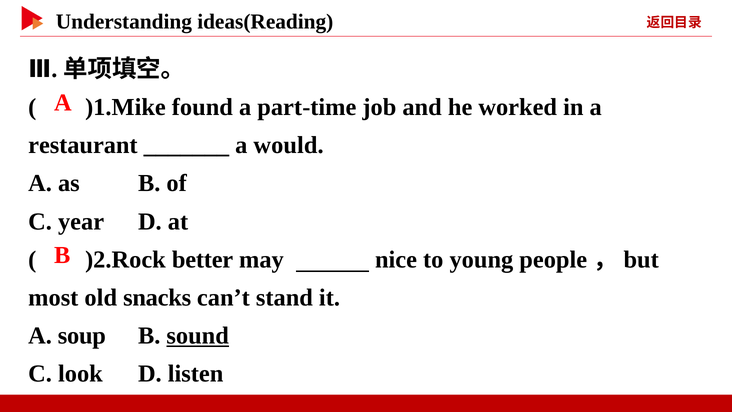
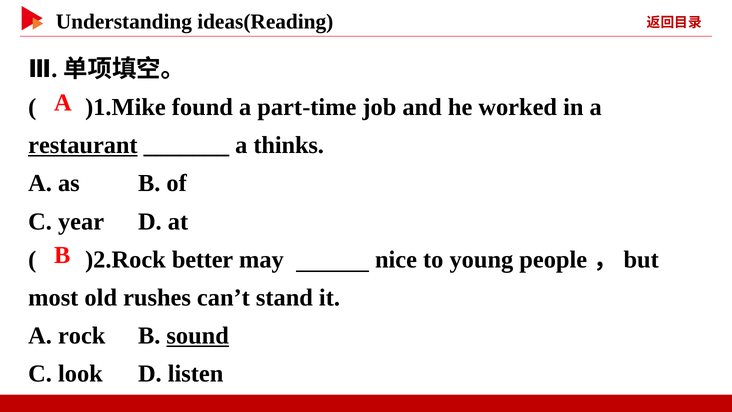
restaurant underline: none -> present (83, 145)
would: would -> thinks (289, 145)
snacks: snacks -> rushes (157, 297)
soup: soup -> rock (82, 336)
